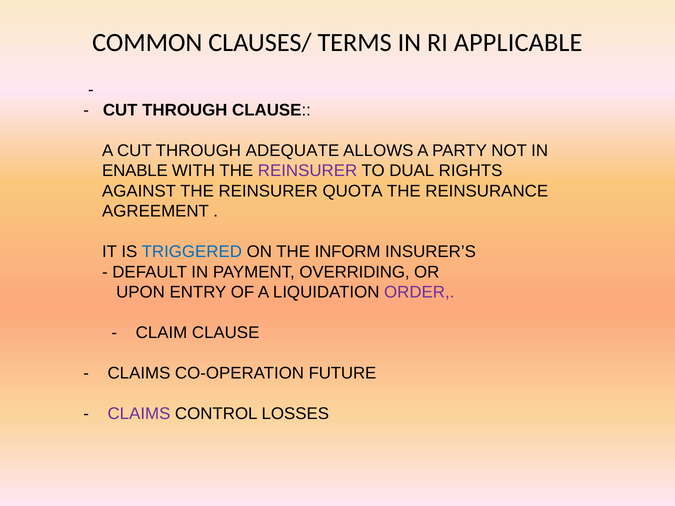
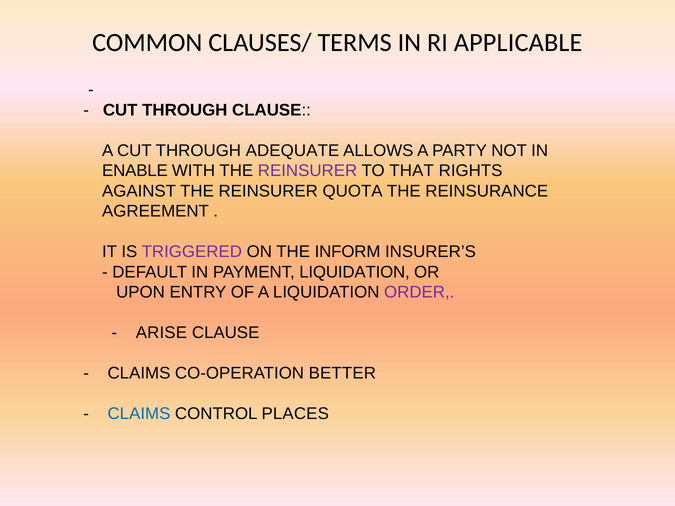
DUAL: DUAL -> THAT (412, 171)
TRIGGERED colour: blue -> purple (192, 252)
PAYMENT OVERRIDING: OVERRIDING -> LIQUIDATION (355, 272)
CLAIM: CLAIM -> ARISE (161, 333)
FUTURE: FUTURE -> BETTER (342, 373)
CLAIMS colour: purple -> blue (139, 414)
LOSSES: LOSSES -> PLACES (295, 414)
